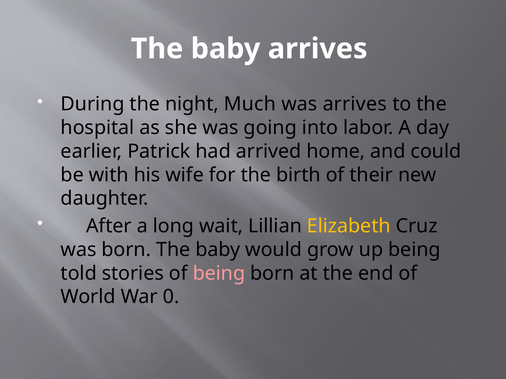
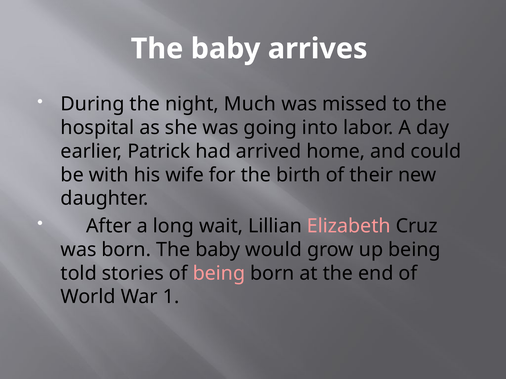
was arrives: arrives -> missed (355, 104)
Elizabeth colour: yellow -> pink (349, 226)
0: 0 -> 1 (171, 297)
